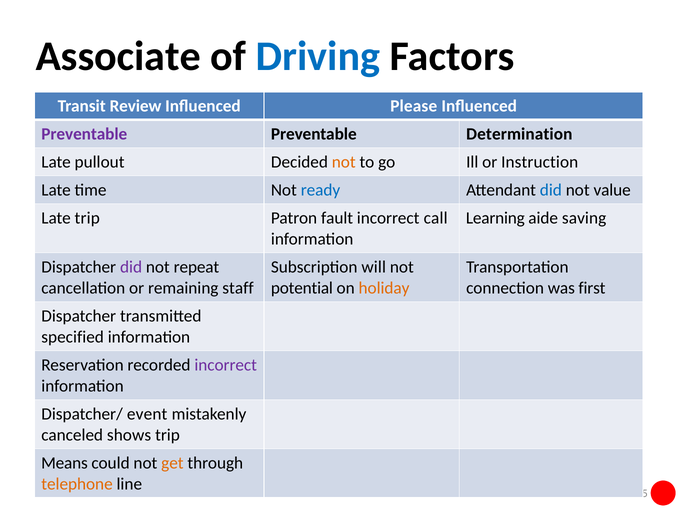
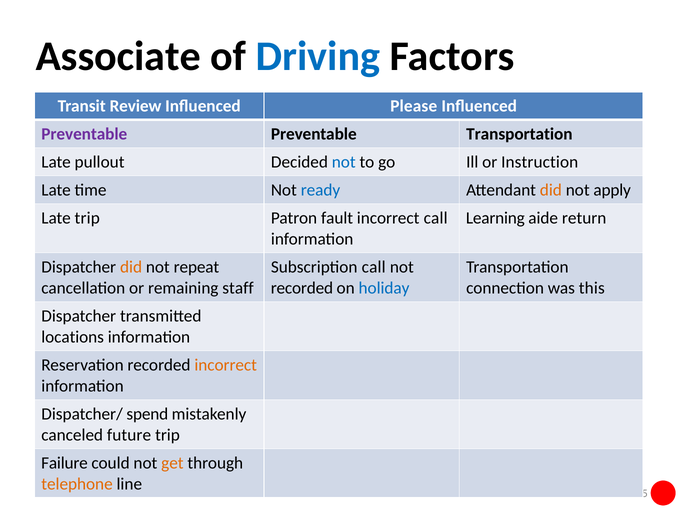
Preventable Determination: Determination -> Transportation (519, 134)
not colour: orange -> blue (344, 162)
did colour: blue -> orange (551, 190)
value: value -> apply (612, 190)
saving: saving -> return (584, 218)
did colour: purple -> orange (131, 267)
Subscription will: will -> call (374, 267)
potential: potential -> recorded (302, 288)
holiday colour: orange -> blue (384, 288)
first: first -> this (592, 288)
specified: specified -> locations (73, 337)
incorrect colour: purple -> orange (226, 365)
event: event -> spend (147, 414)
shows: shows -> future (129, 435)
Means: Means -> Failure (64, 463)
